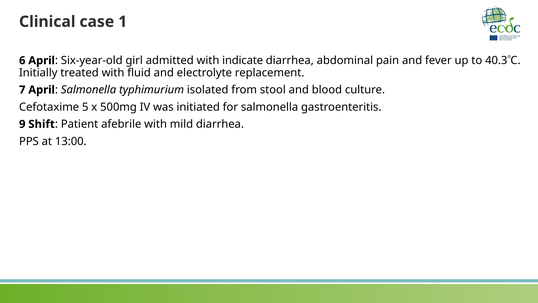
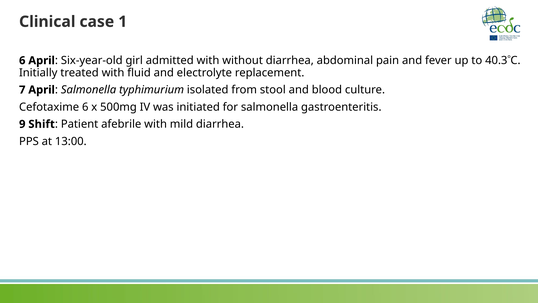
indicate: indicate -> without (243, 60)
Cefotaxime 5: 5 -> 6 (85, 107)
